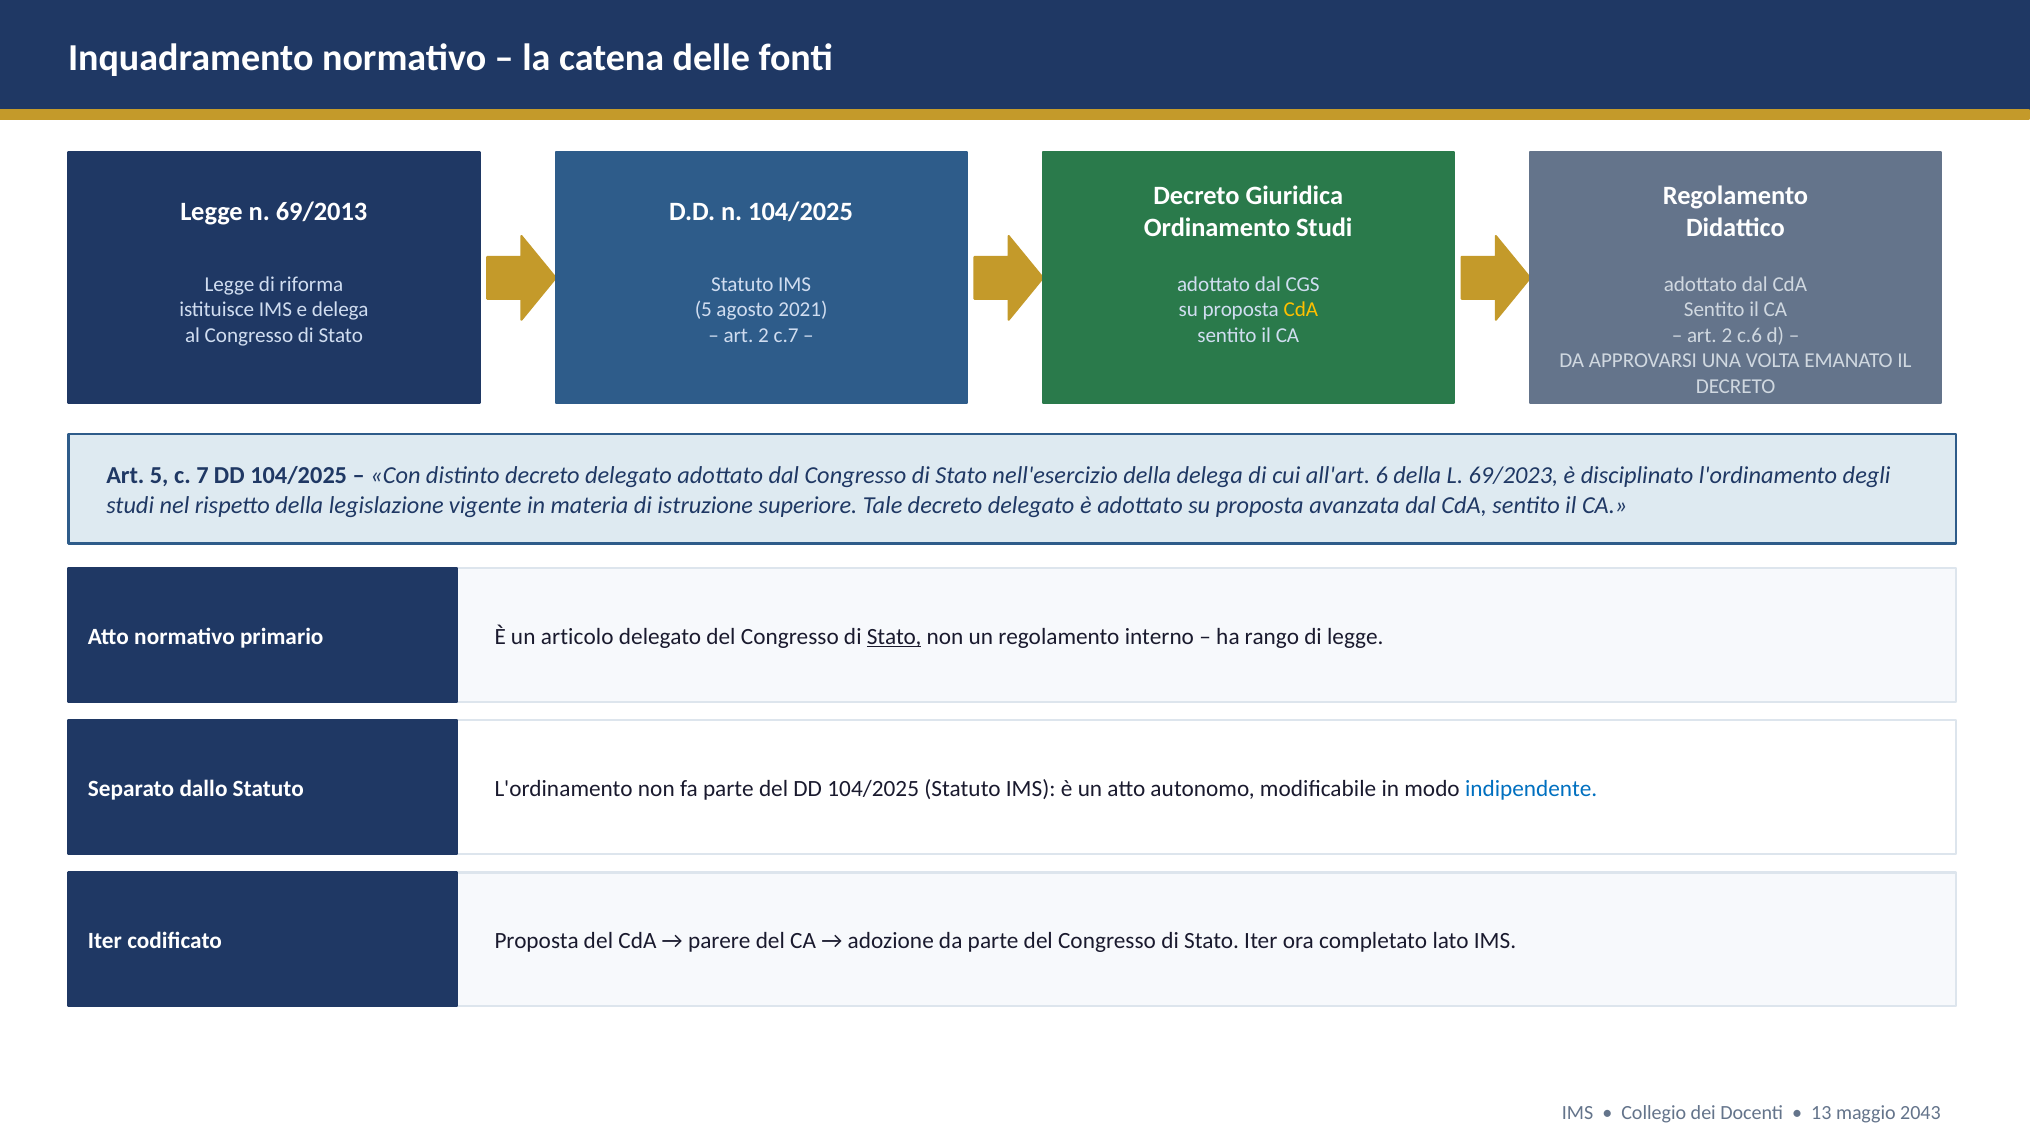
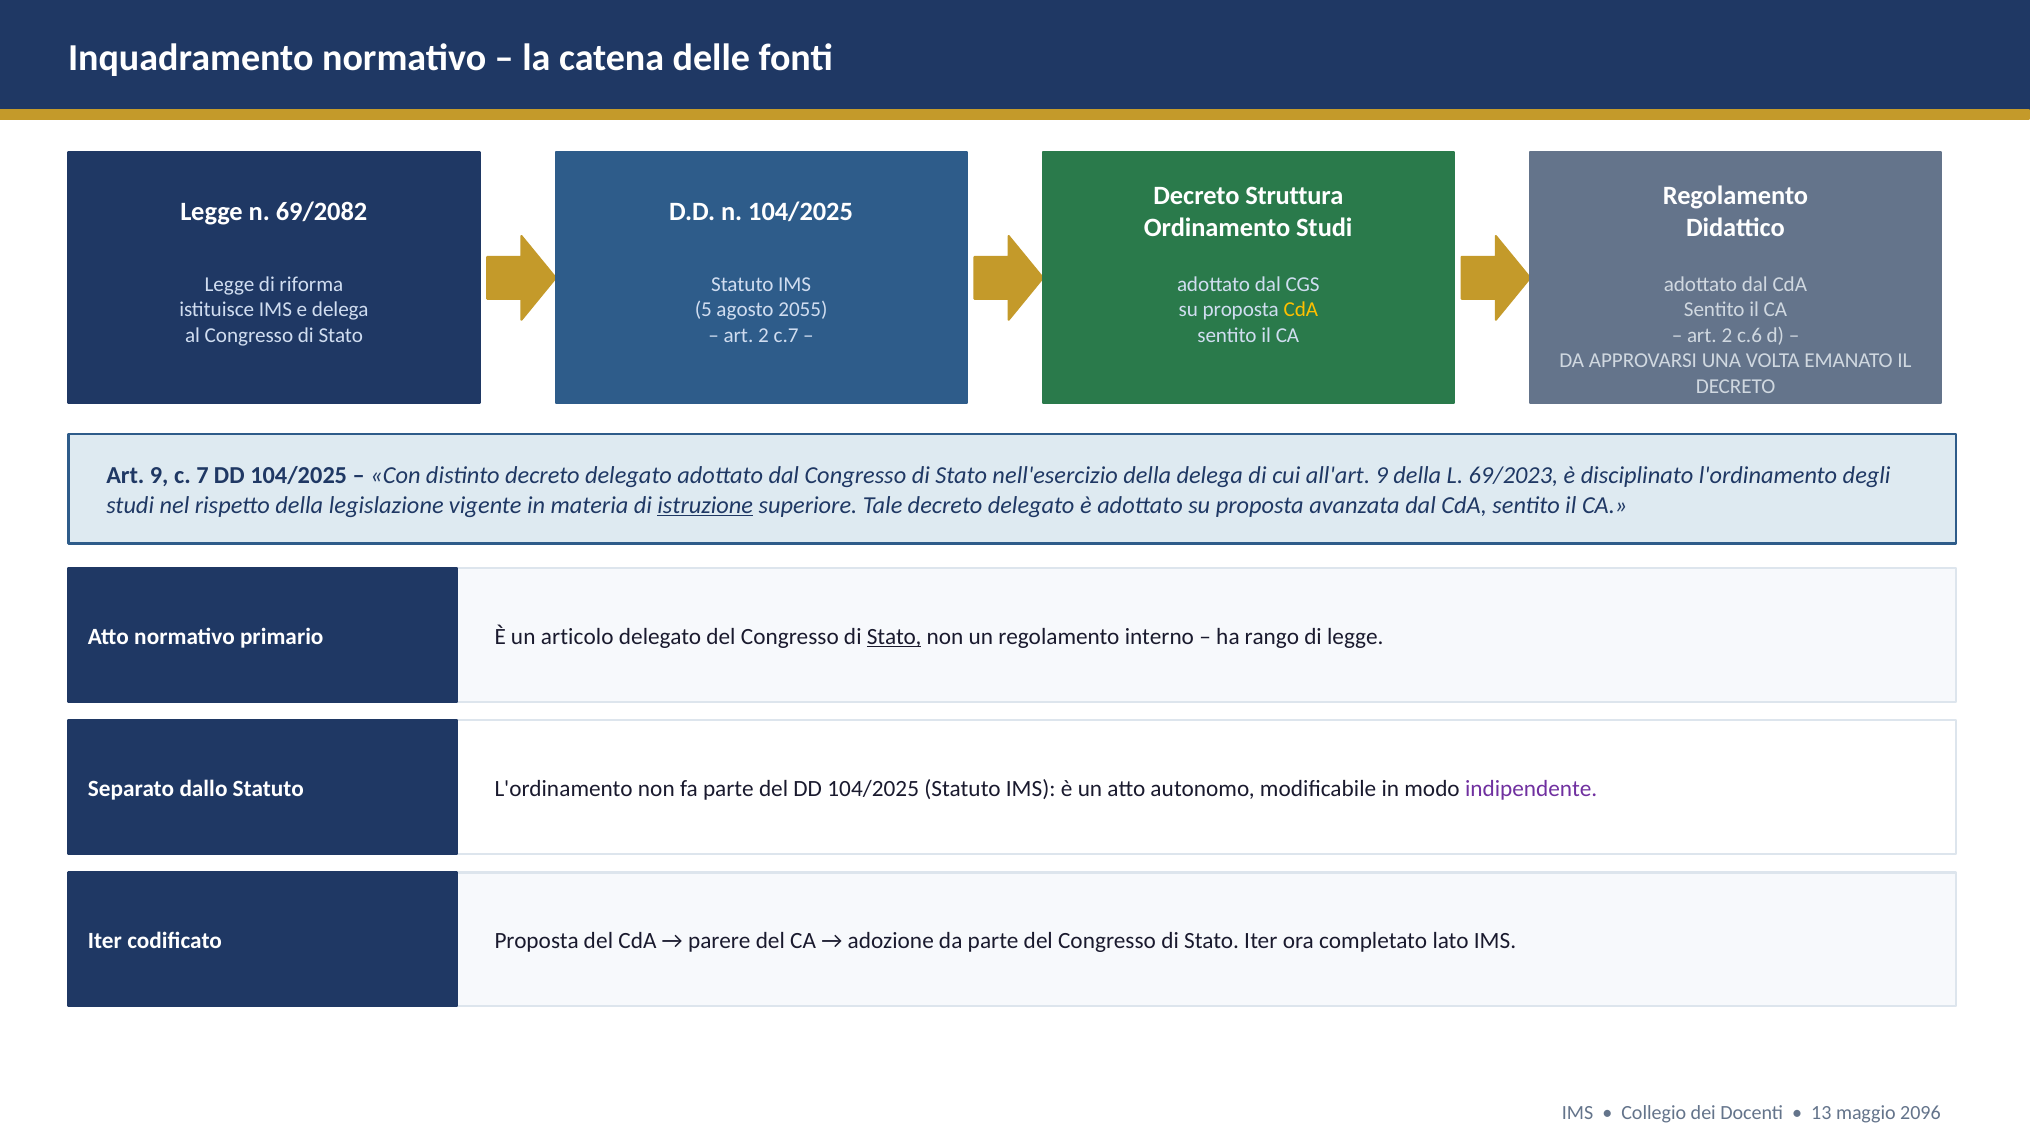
Giuridica: Giuridica -> Struttura (1294, 196)
69/2013: 69/2013 -> 69/2082 (322, 212)
2021: 2021 -> 2055 (803, 310)
Art 5: 5 -> 9 (159, 476)
all'art 6: 6 -> 9 (1382, 476)
istruzione underline: none -> present (705, 505)
indipendente colour: blue -> purple (1531, 789)
2043: 2043 -> 2096 (1920, 1113)
